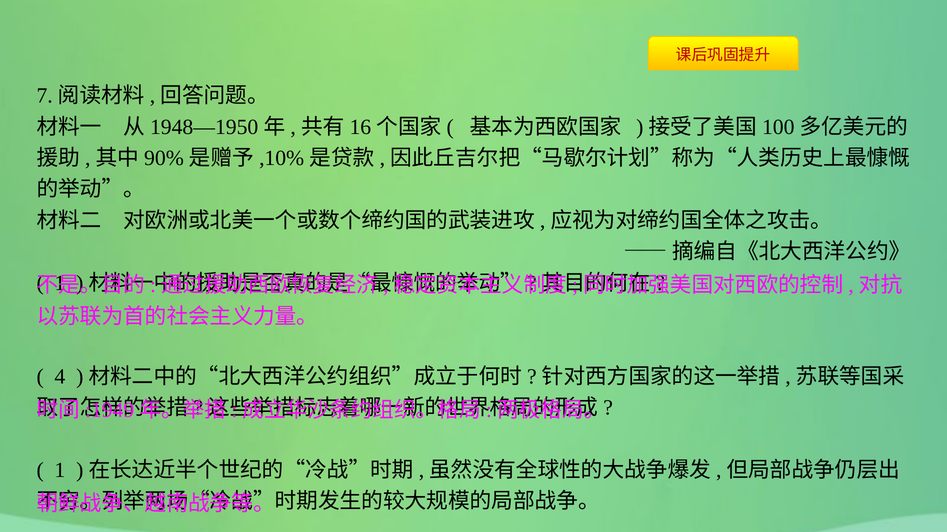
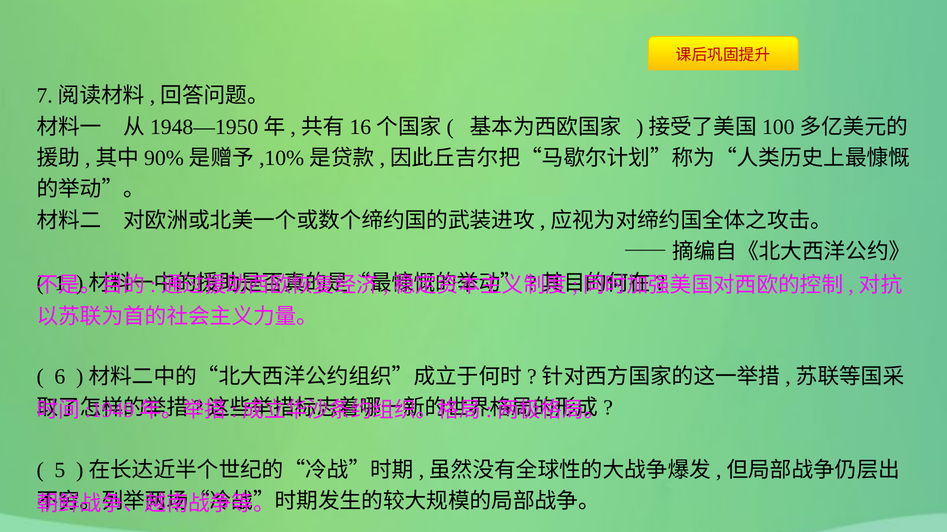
4: 4 -> 6 (60, 377)
1: 1 -> 5 (60, 471)
